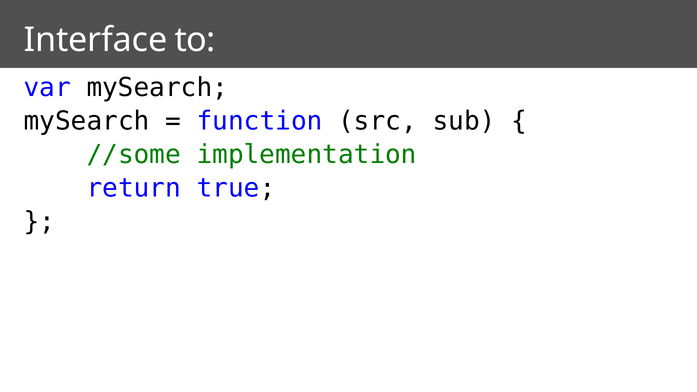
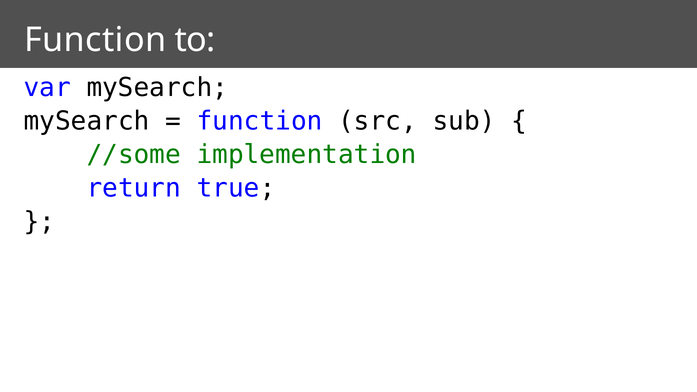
Interface: Interface -> Function (95, 40)
